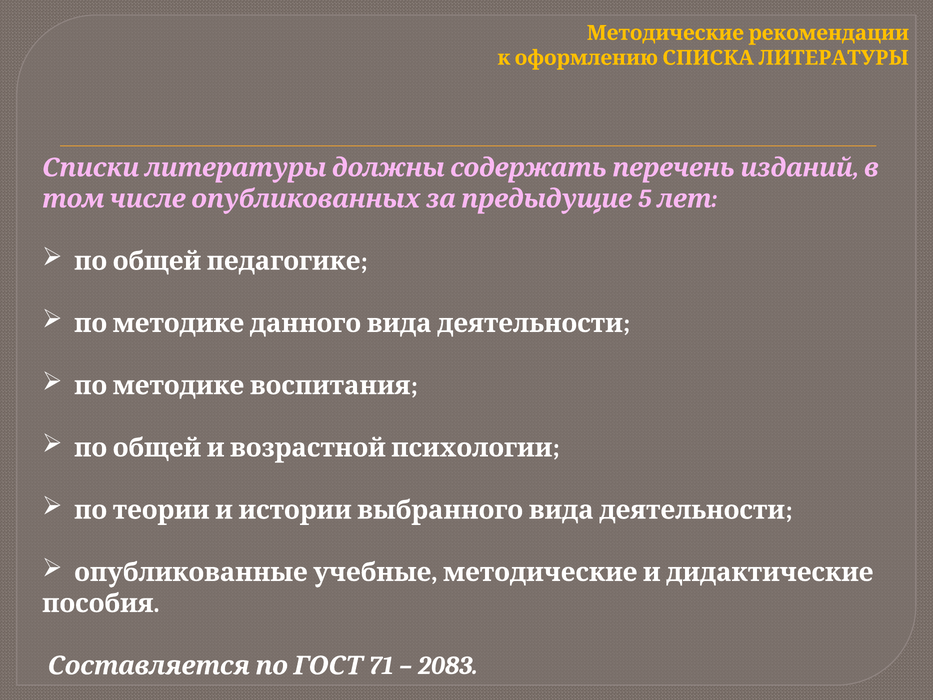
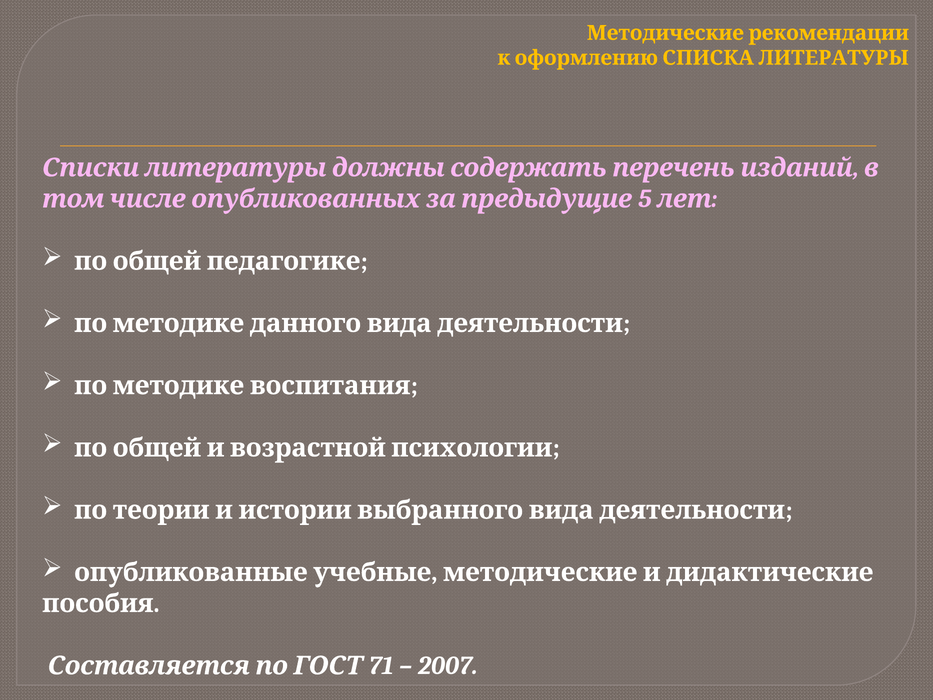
2083: 2083 -> 2007 (448, 666)
